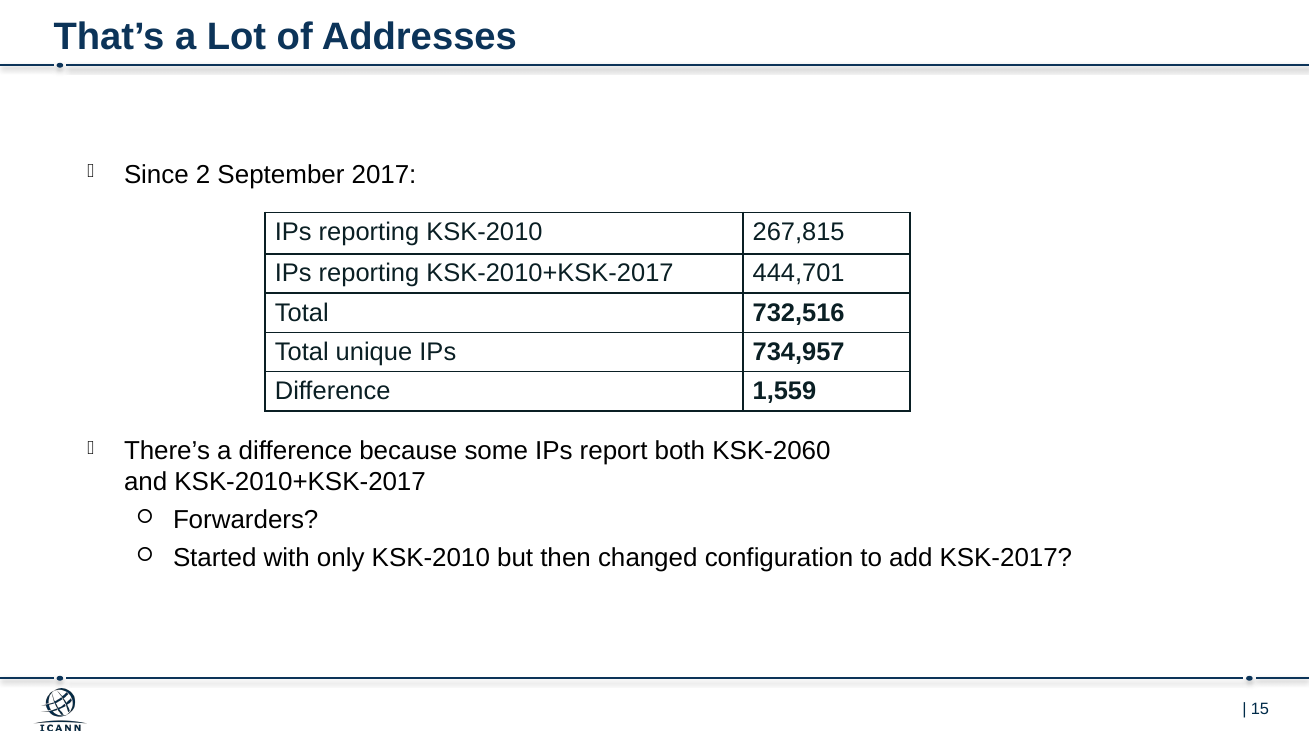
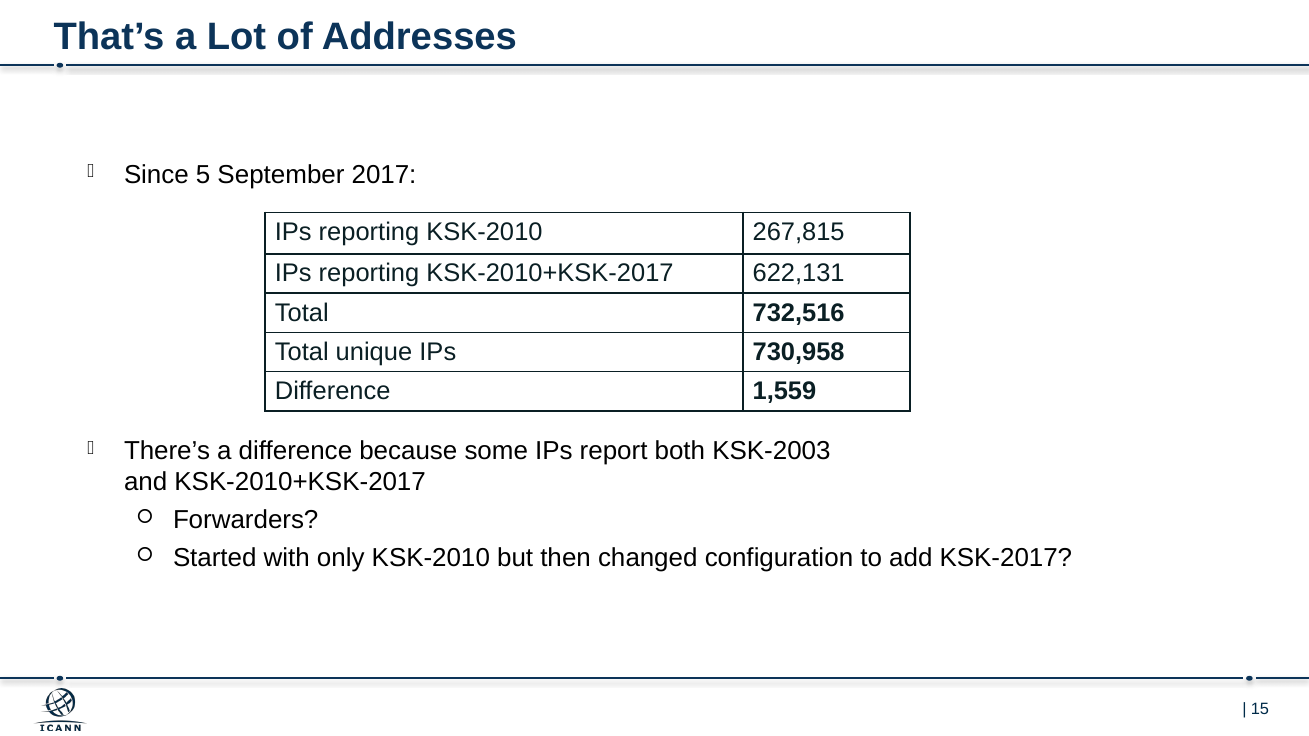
2: 2 -> 5 (203, 175)
444,701: 444,701 -> 622,131 (799, 274)
734,957: 734,957 -> 730,958 (799, 352)
KSK-2060: KSK-2060 -> KSK-2003 (771, 451)
